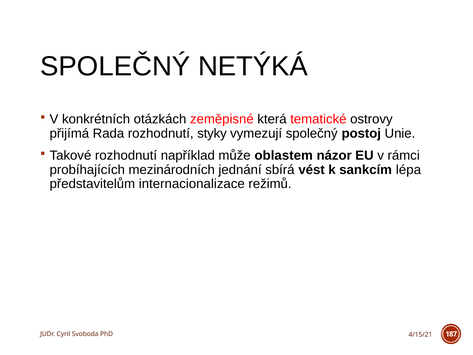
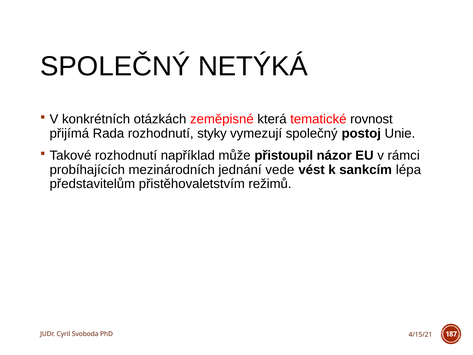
ostrovy: ostrovy -> rovnost (371, 119)
oblastem: oblastem -> přistoupil (284, 155)
sbírá: sbírá -> vede (280, 170)
internacionalizace: internacionalizace -> přistěhovaletstvím (192, 184)
